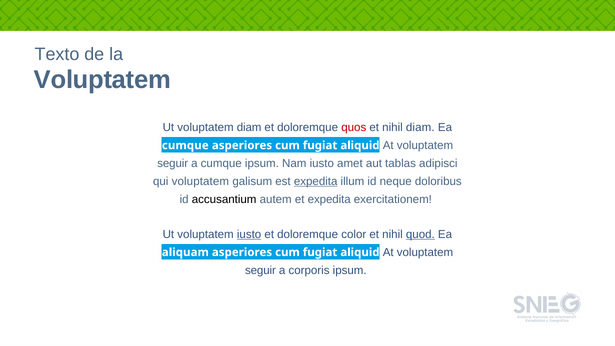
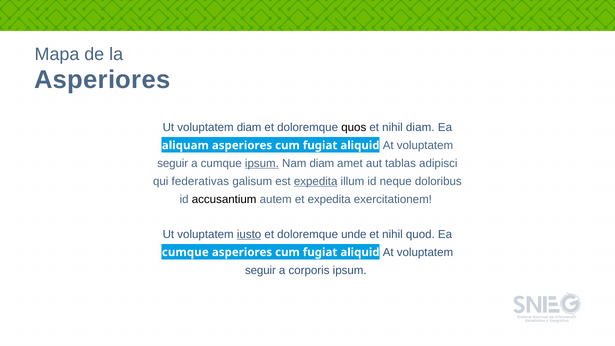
Texto: Texto -> Mapa (57, 54)
Voluptatem: Voluptatem -> Asperiores (102, 80)
quos colour: red -> black (354, 127)
cumque: cumque -> aliquam (185, 145)
ipsum underline: none -> present (262, 163)
Nam iusto: iusto -> diam (322, 163)
qui voluptatem: voluptatem -> federativas (200, 181)
color: color -> unde (354, 234)
quod underline: present -> none (420, 234)
aliquam: aliquam -> cumque (185, 252)
